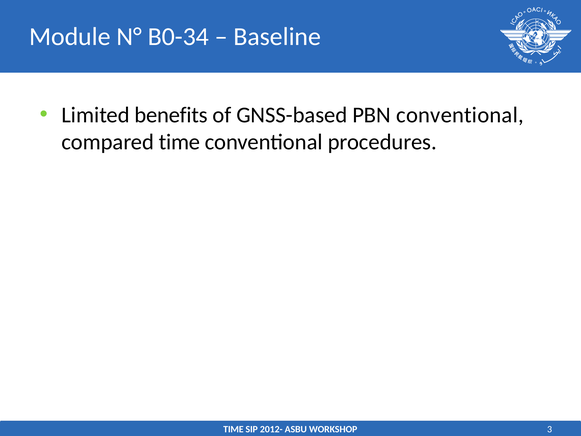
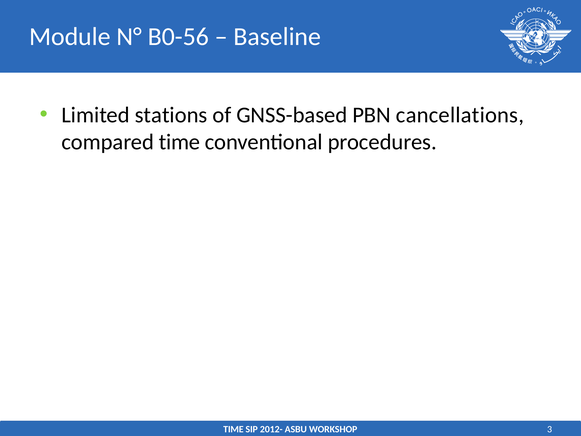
B0-34: B0-34 -> B0-56 (178, 37)
benefits: benefits -> stations (171, 115)
PBN conventional: conventional -> cancellations (460, 115)
